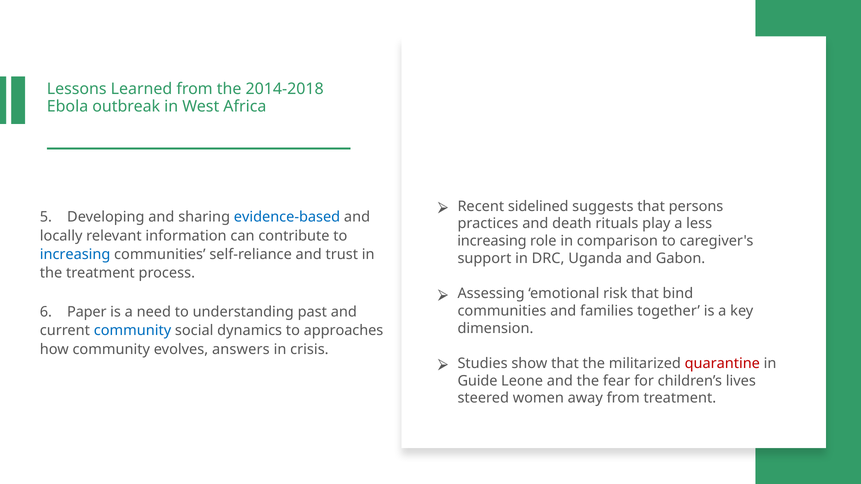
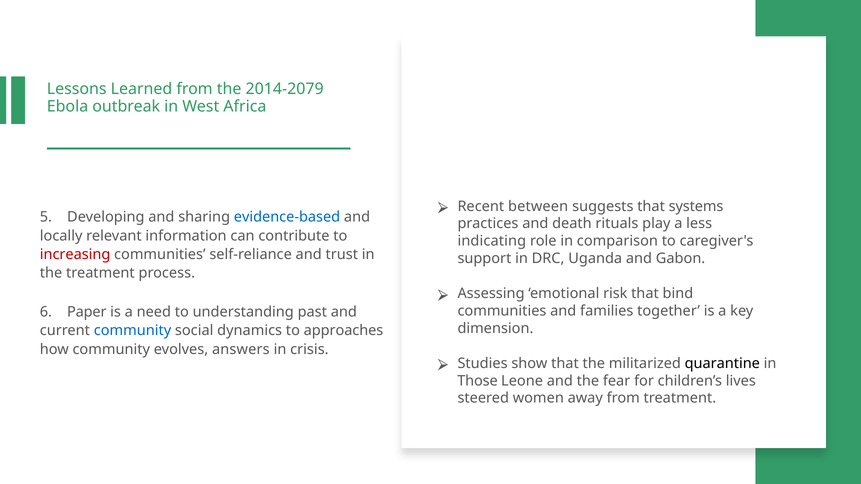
2014-2018: 2014-2018 -> 2014-2079 (285, 89)
sidelined: sidelined -> between (538, 206)
persons: persons -> systems (696, 206)
increasing: increasing -> indicating (492, 241)
increasing colour: blue -> red (75, 254)
quarantine colour: red -> black (722, 363)
Guide: Guide -> Those (477, 381)
